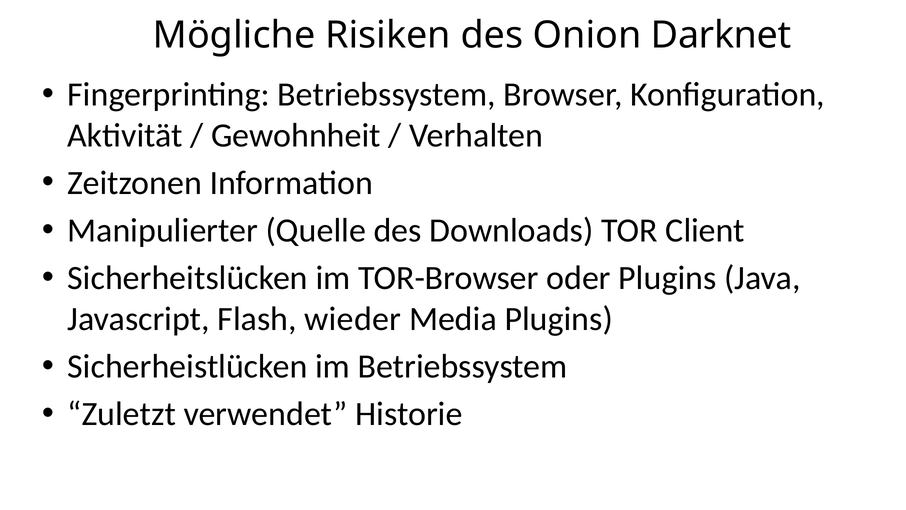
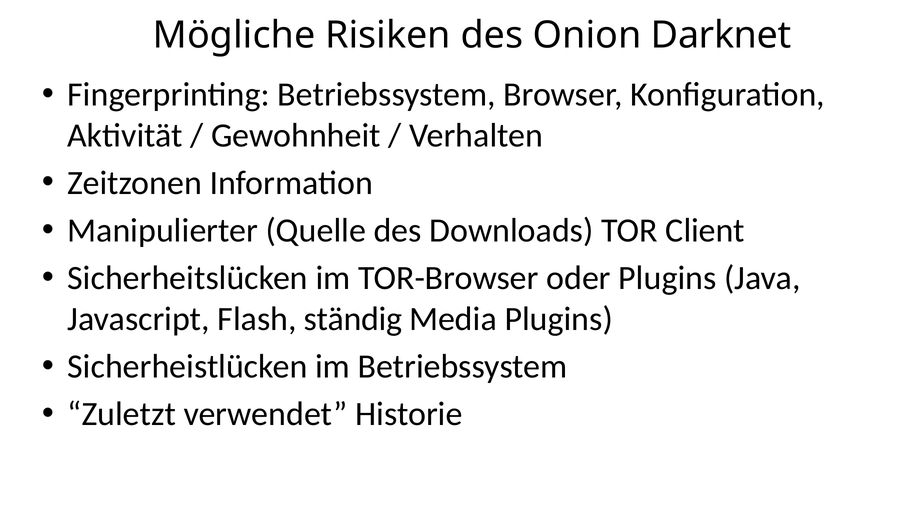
wieder: wieder -> ständig (353, 319)
